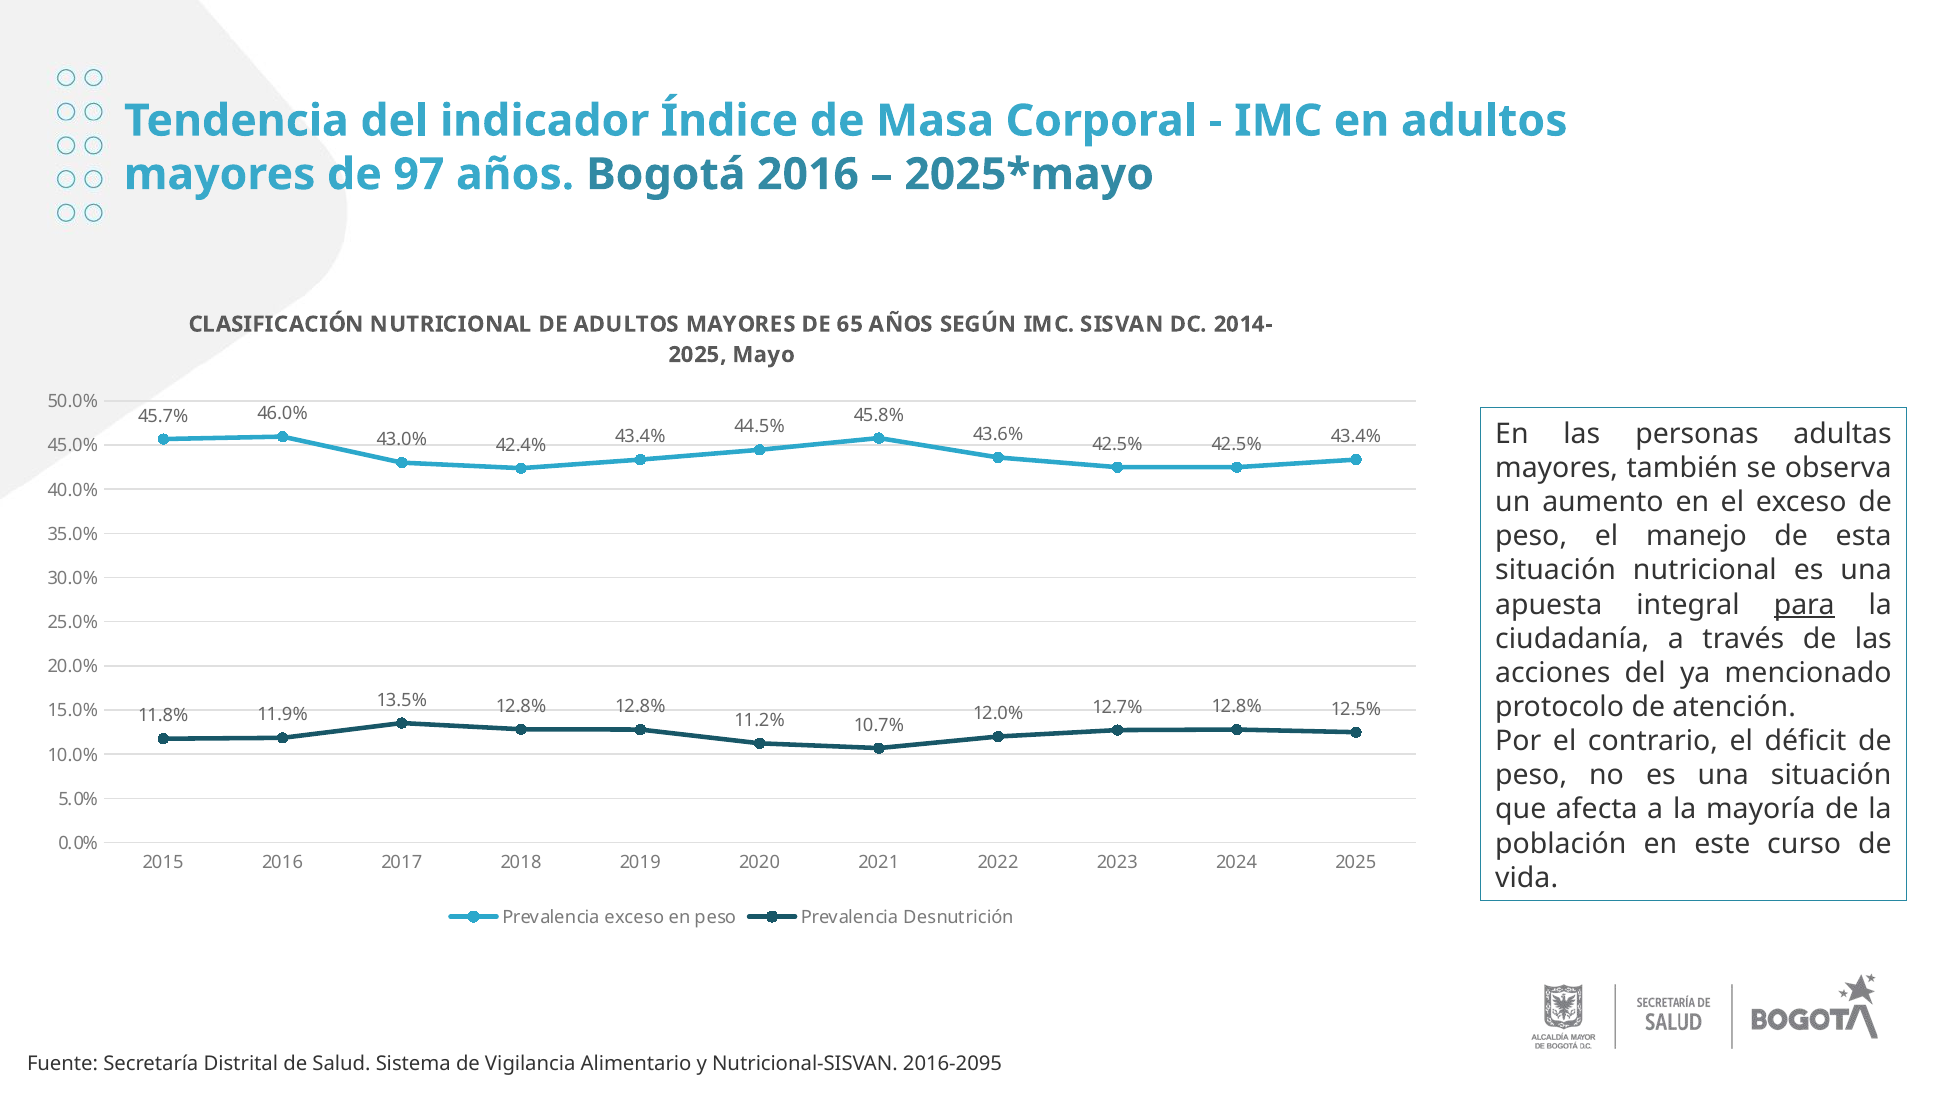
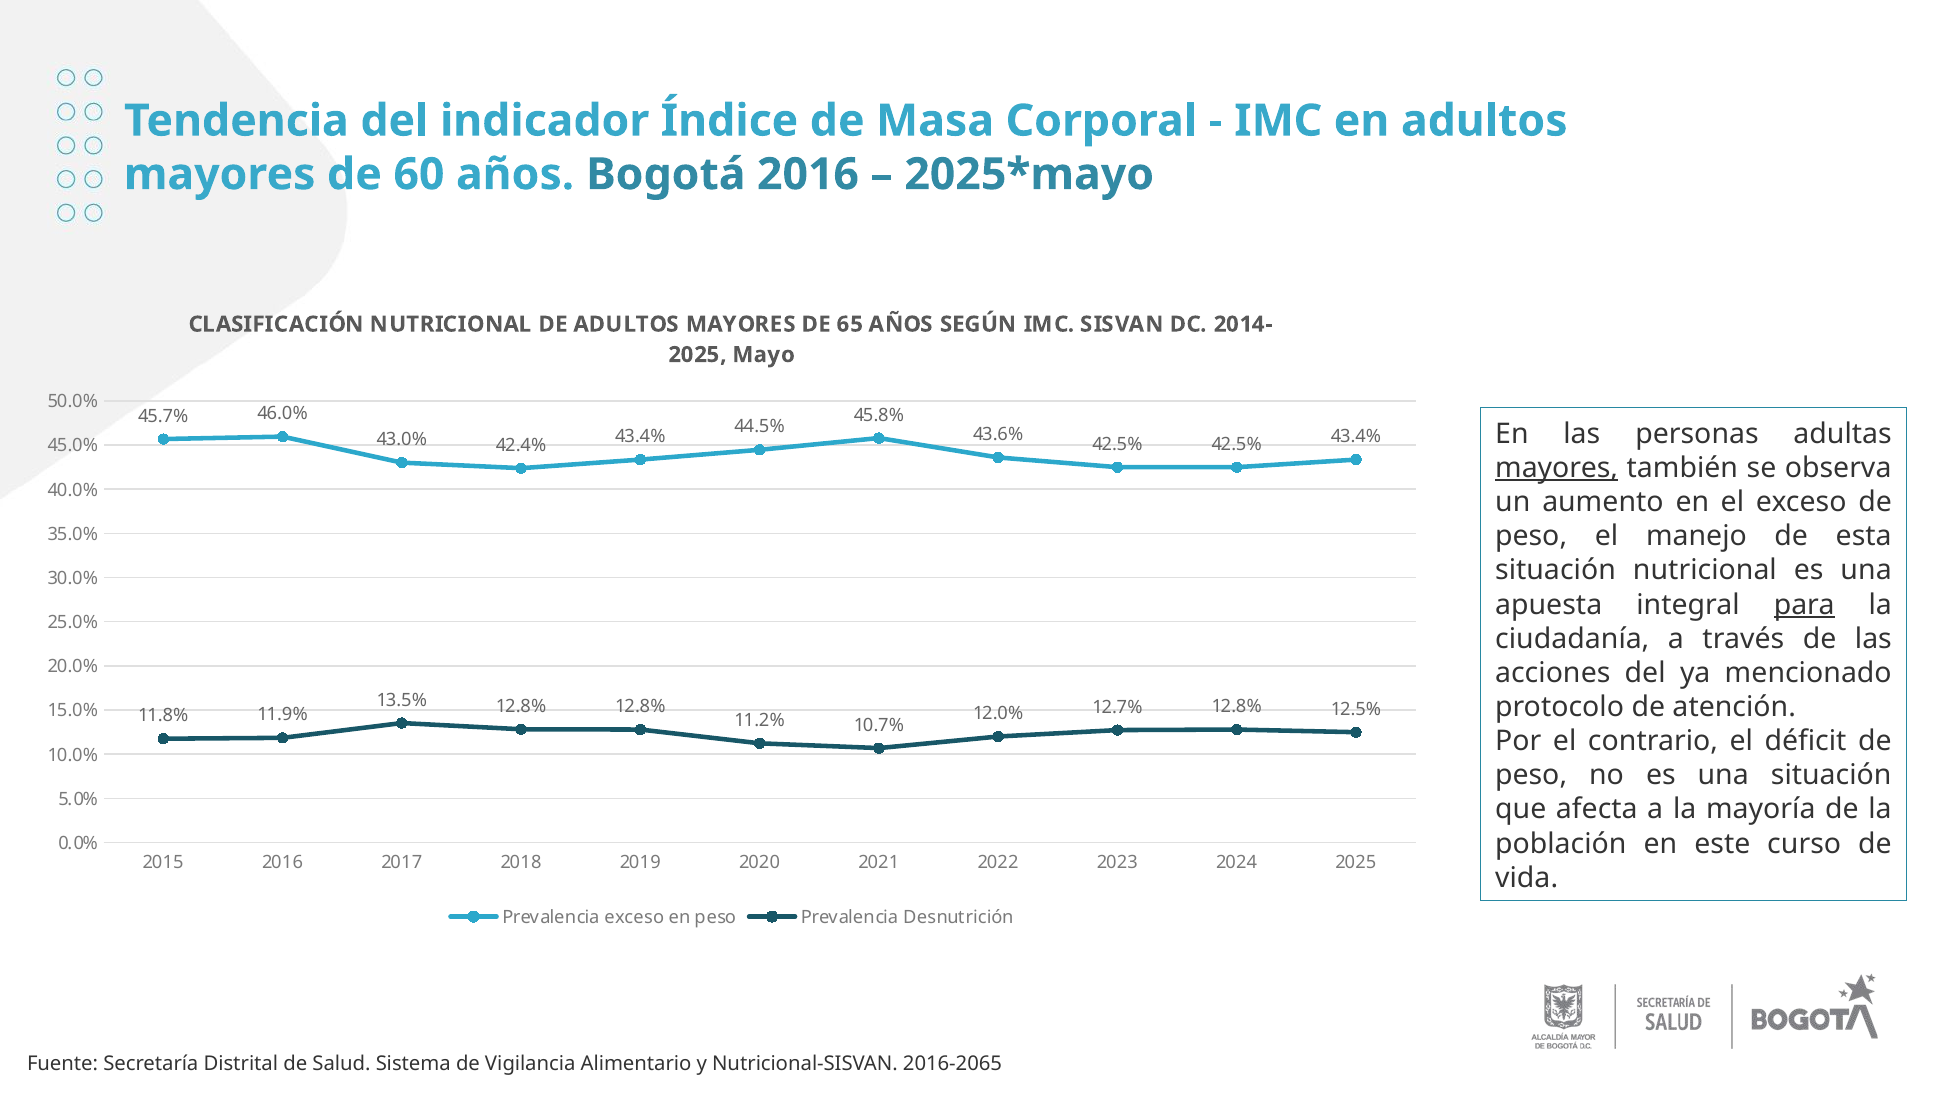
97: 97 -> 60 (419, 174)
mayores underline: none -> present (1557, 468)
2016-2095: 2016-2095 -> 2016-2065 (952, 1063)
